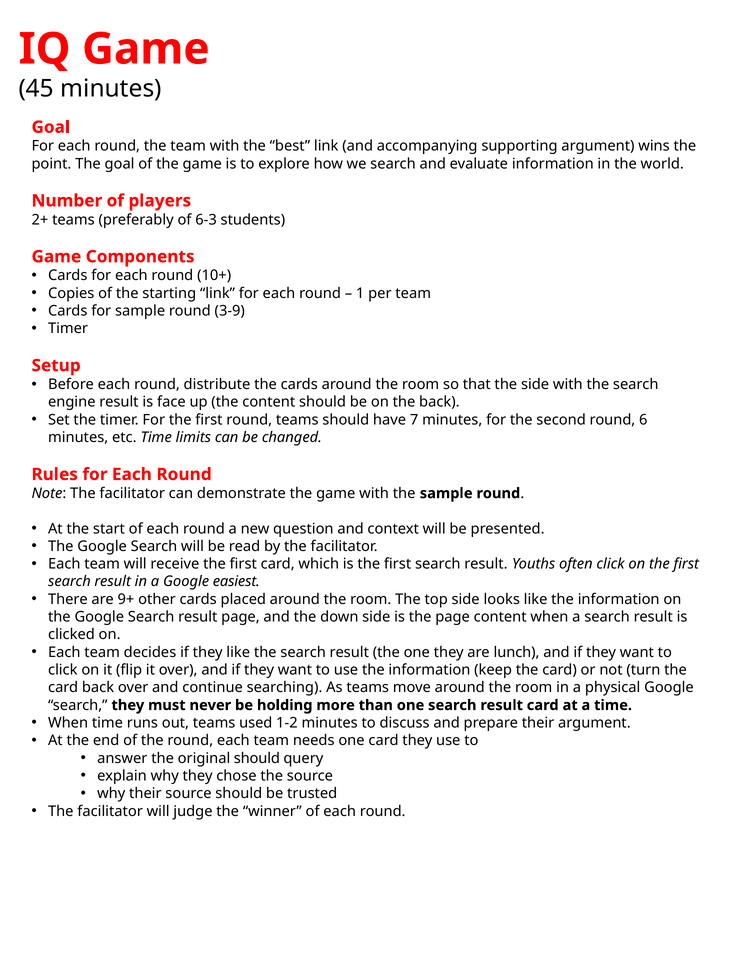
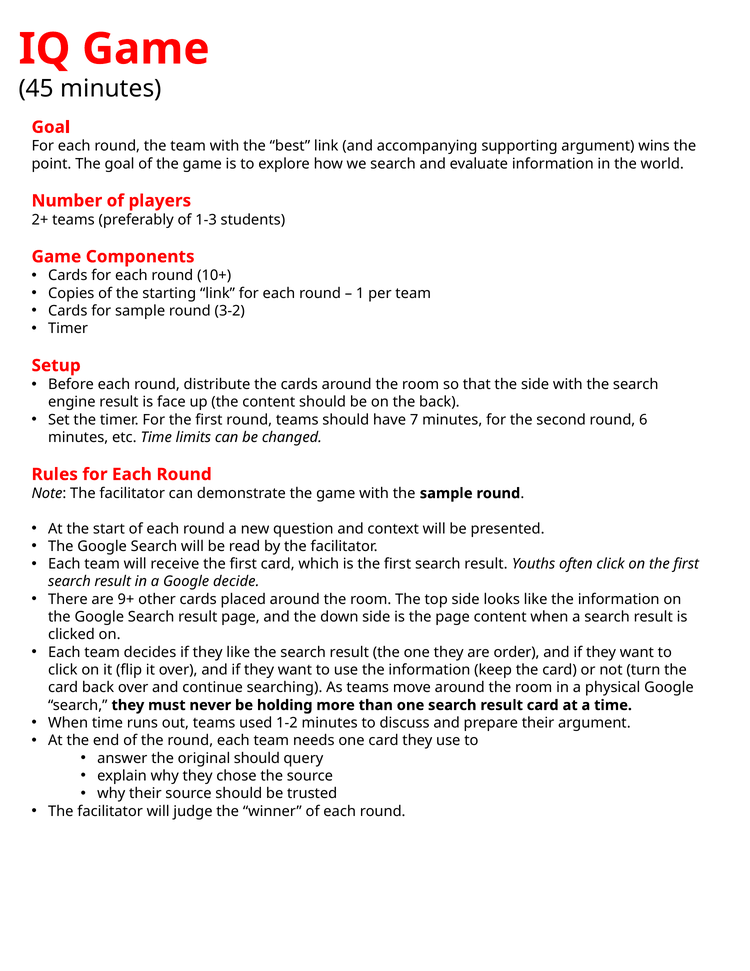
6-3: 6-3 -> 1-3 (206, 220)
3-9: 3-9 -> 3-2 (230, 311)
easiest: easiest -> decide (236, 581)
lunch: lunch -> order (517, 652)
